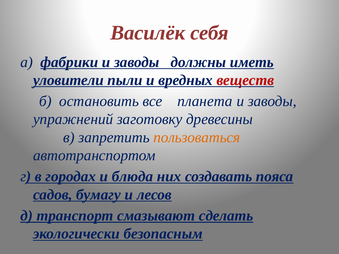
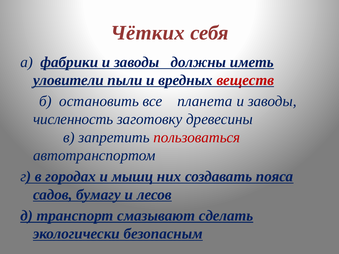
Василёк: Василёк -> Чётких (148, 33)
упражнений: упражнений -> численность (73, 119)
пользоваться colour: orange -> red (197, 137)
блюда: блюда -> мышц (133, 177)
